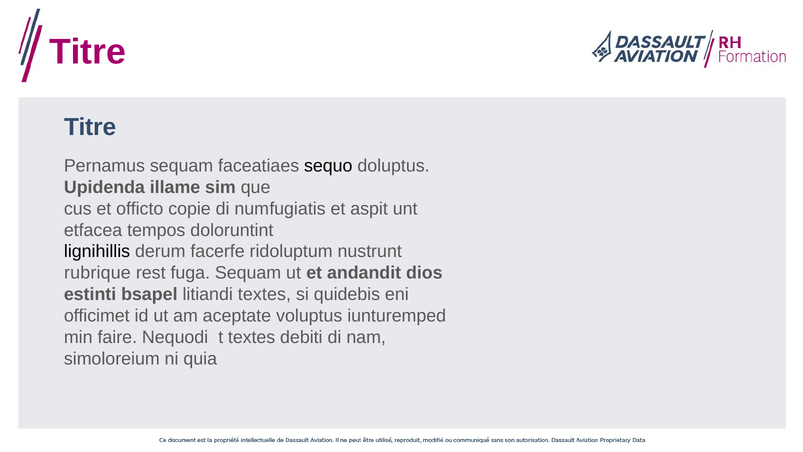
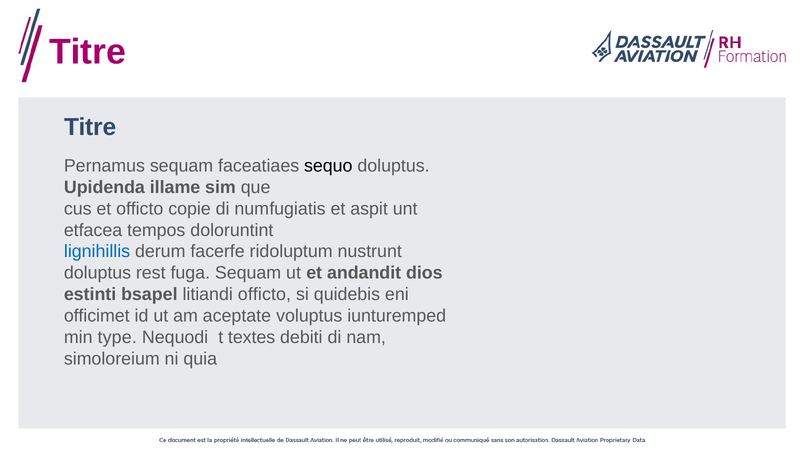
lignihillis colour: black -> blue (97, 251)
rubrique: rubrique -> doluptus (98, 273)
litiandi textes: textes -> officto (264, 294)
faire: faire -> type (117, 337)
